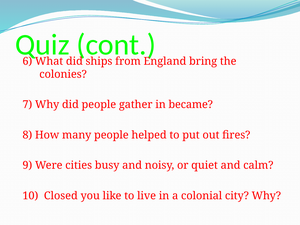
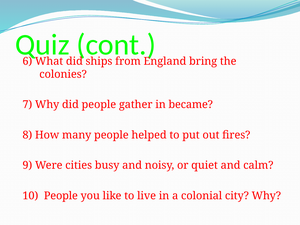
10 Closed: Closed -> People (61, 196)
